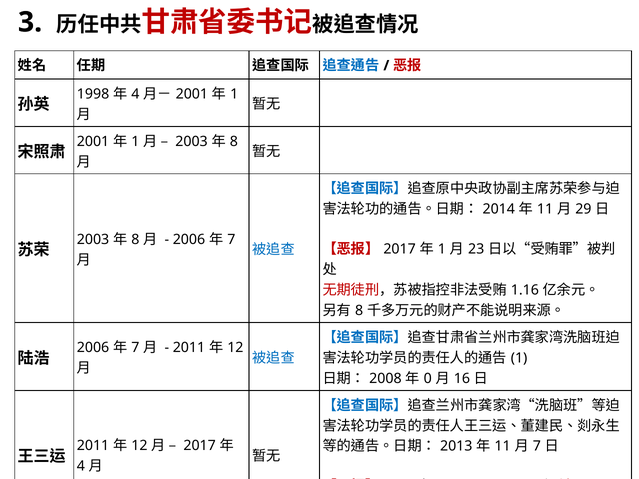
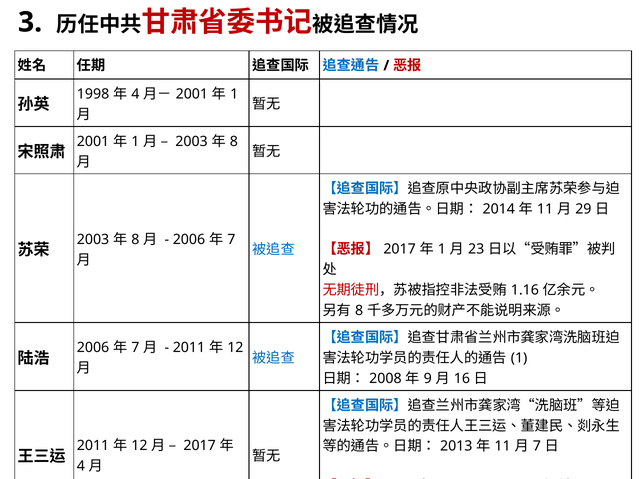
0: 0 -> 9 (428, 379)
